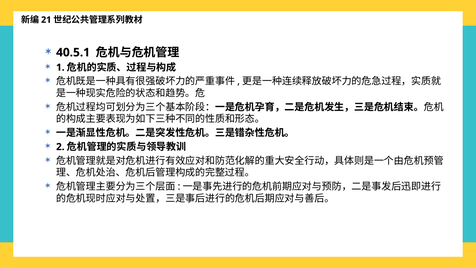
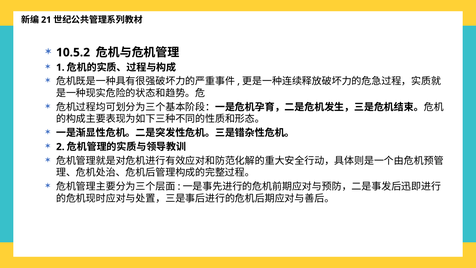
40.5.1: 40.5.1 -> 10.5.2 (73, 52)
